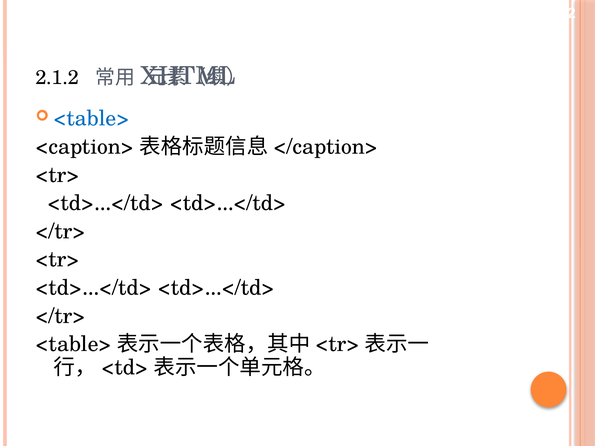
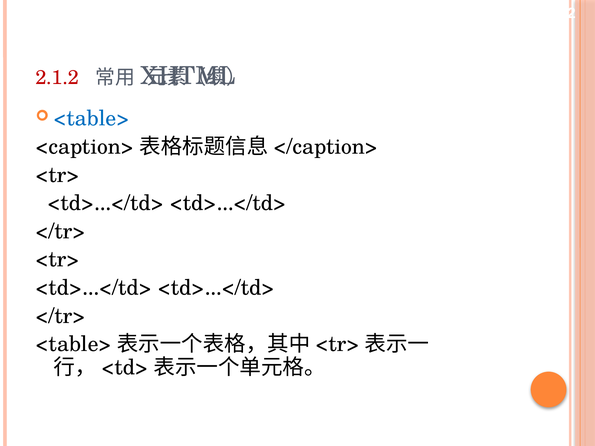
2.1.2 colour: black -> red (57, 78)
